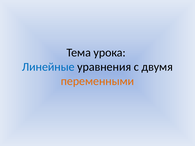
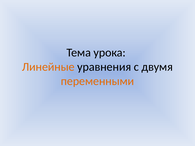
Линейные colour: blue -> orange (48, 67)
